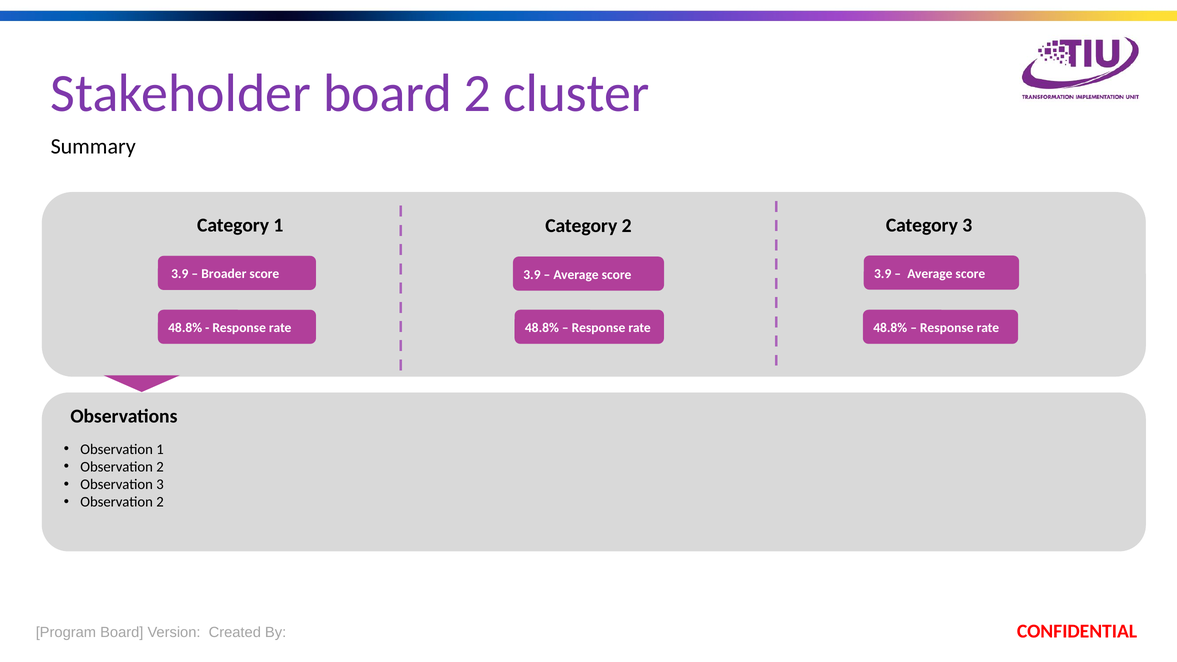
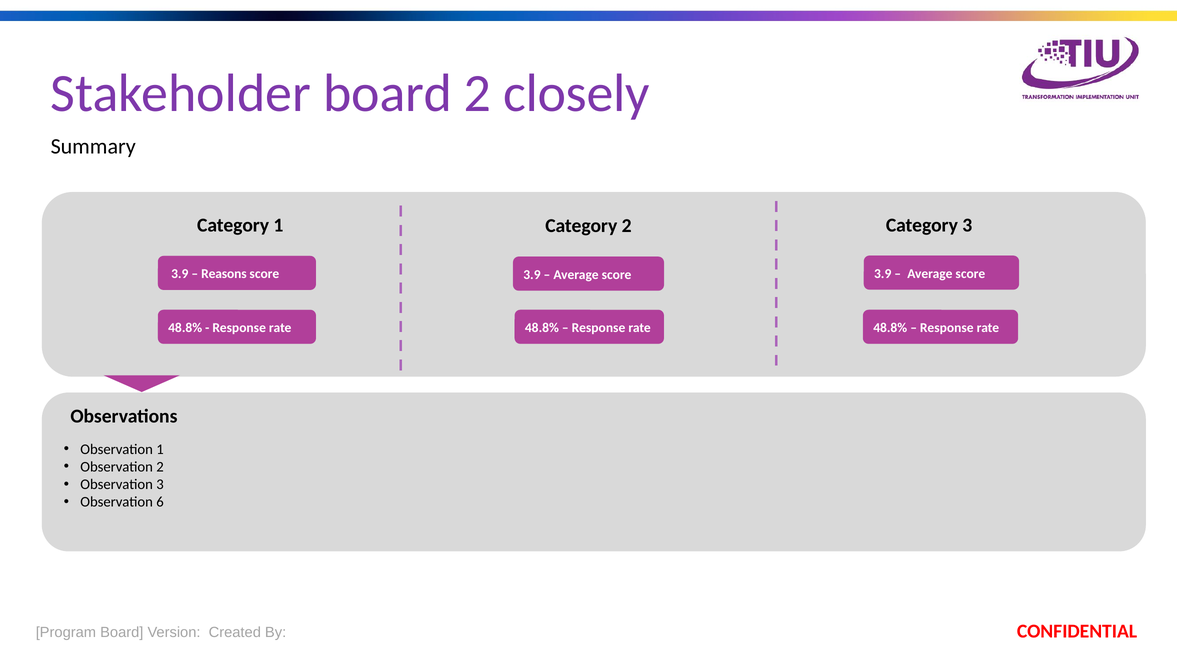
cluster: cluster -> closely (576, 93)
Broader: Broader -> Reasons (224, 274)
2: 2 -> 6 (160, 502)
